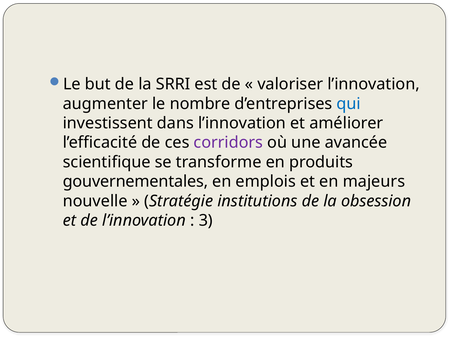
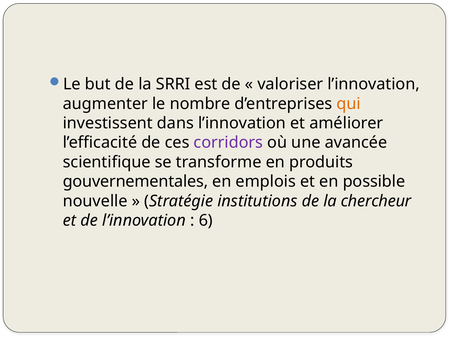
qui colour: blue -> orange (349, 104)
majeurs: majeurs -> possible (374, 181)
obsession: obsession -> chercheur (376, 201)
3: 3 -> 6 (206, 220)
